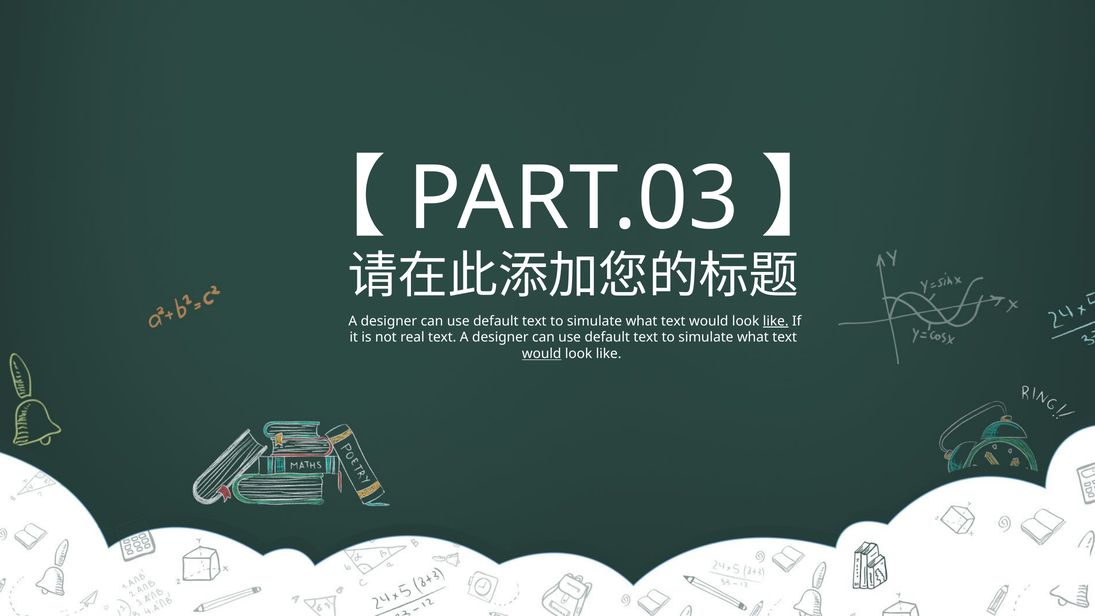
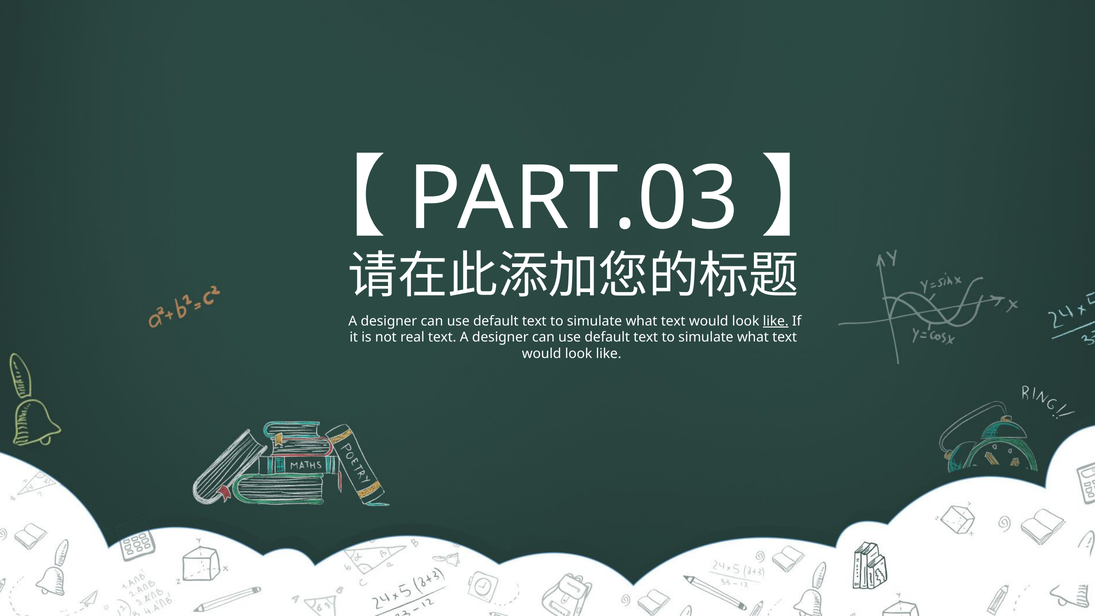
would underline: present -> none (542, 354)
